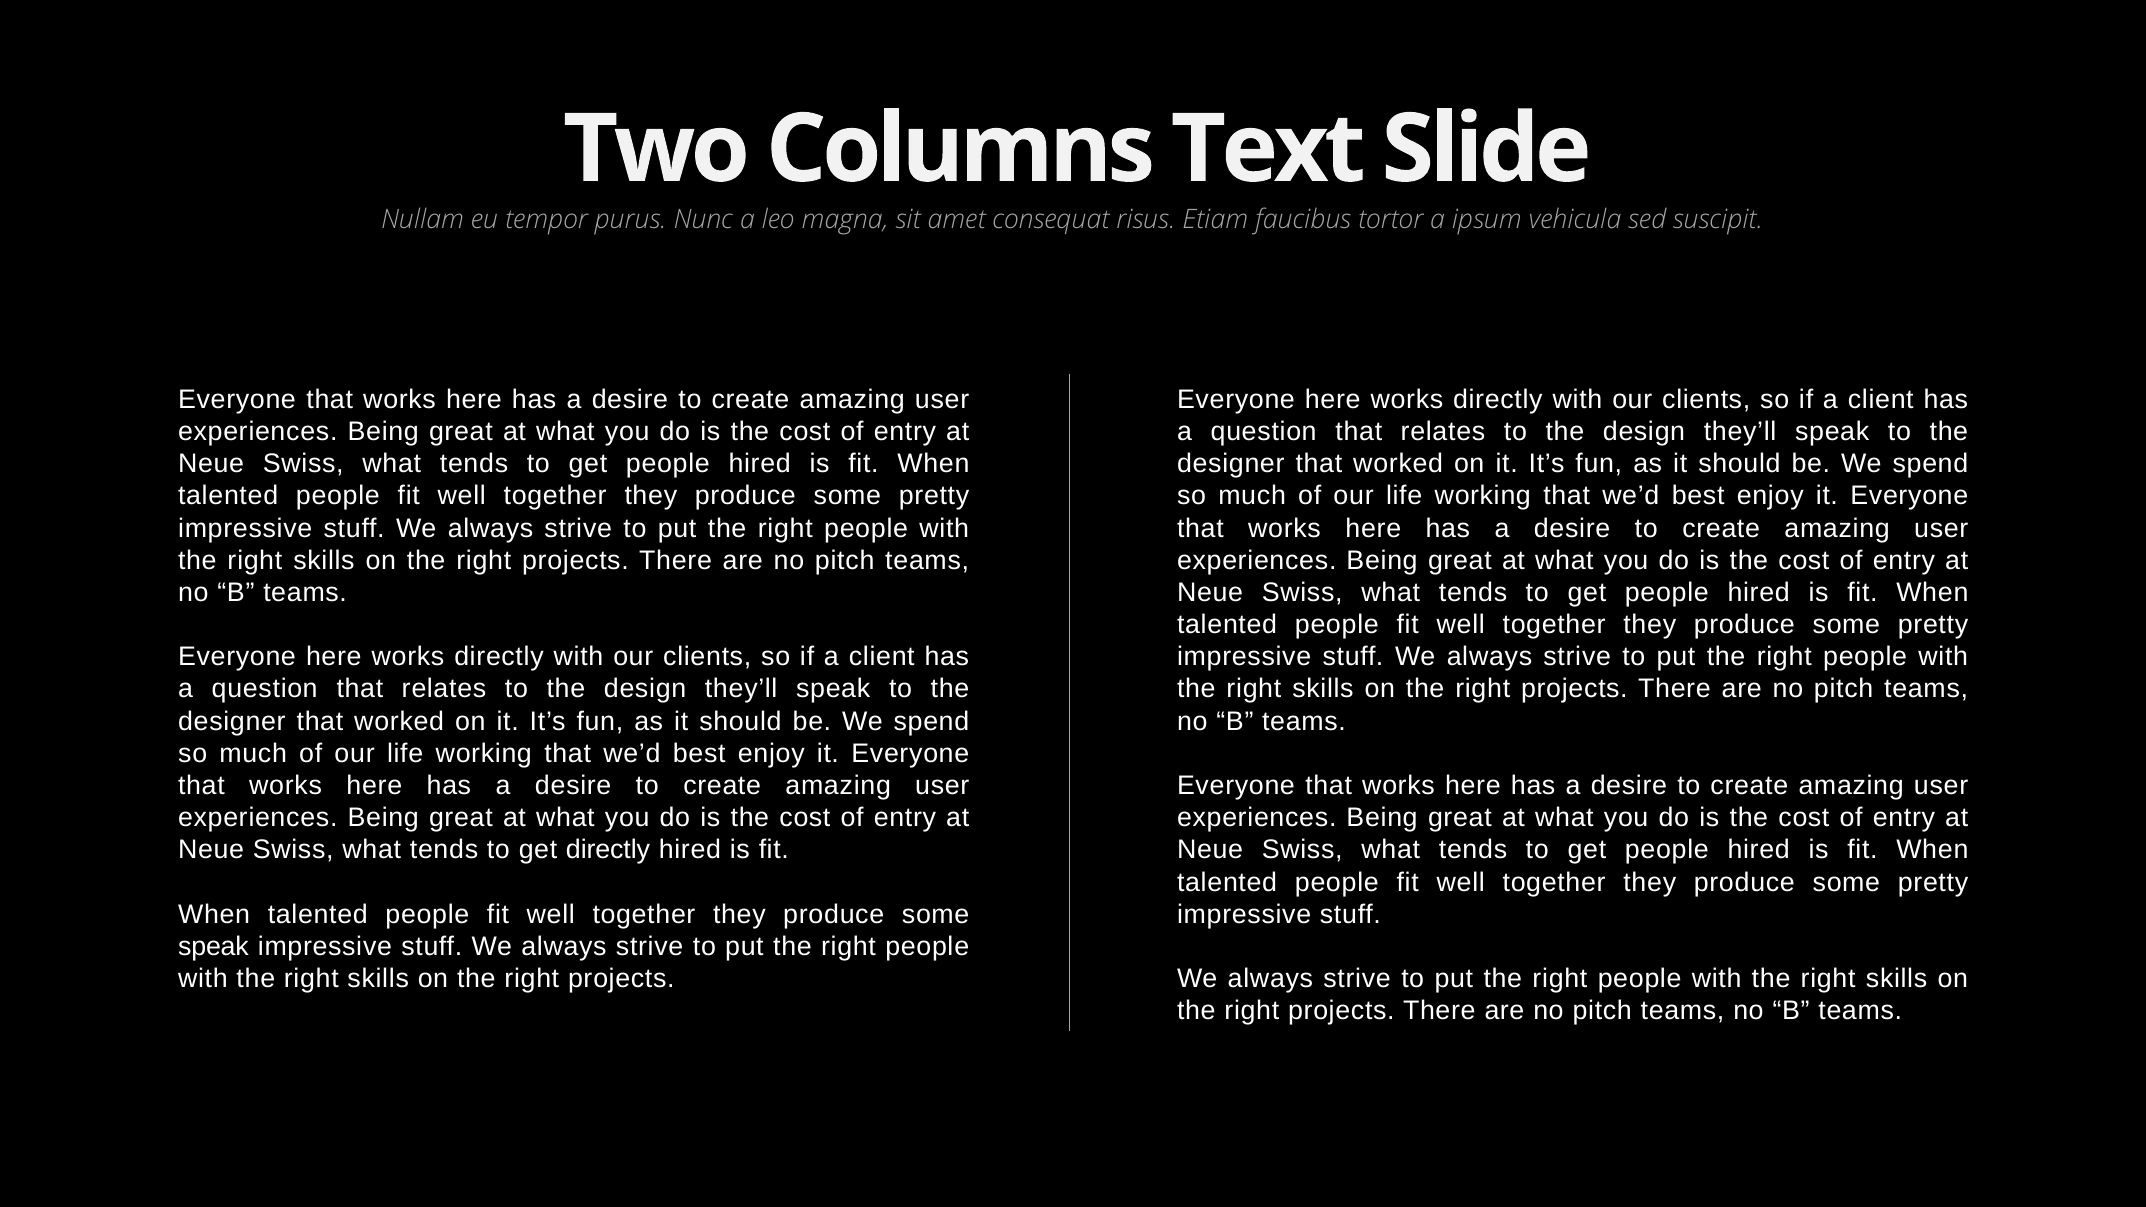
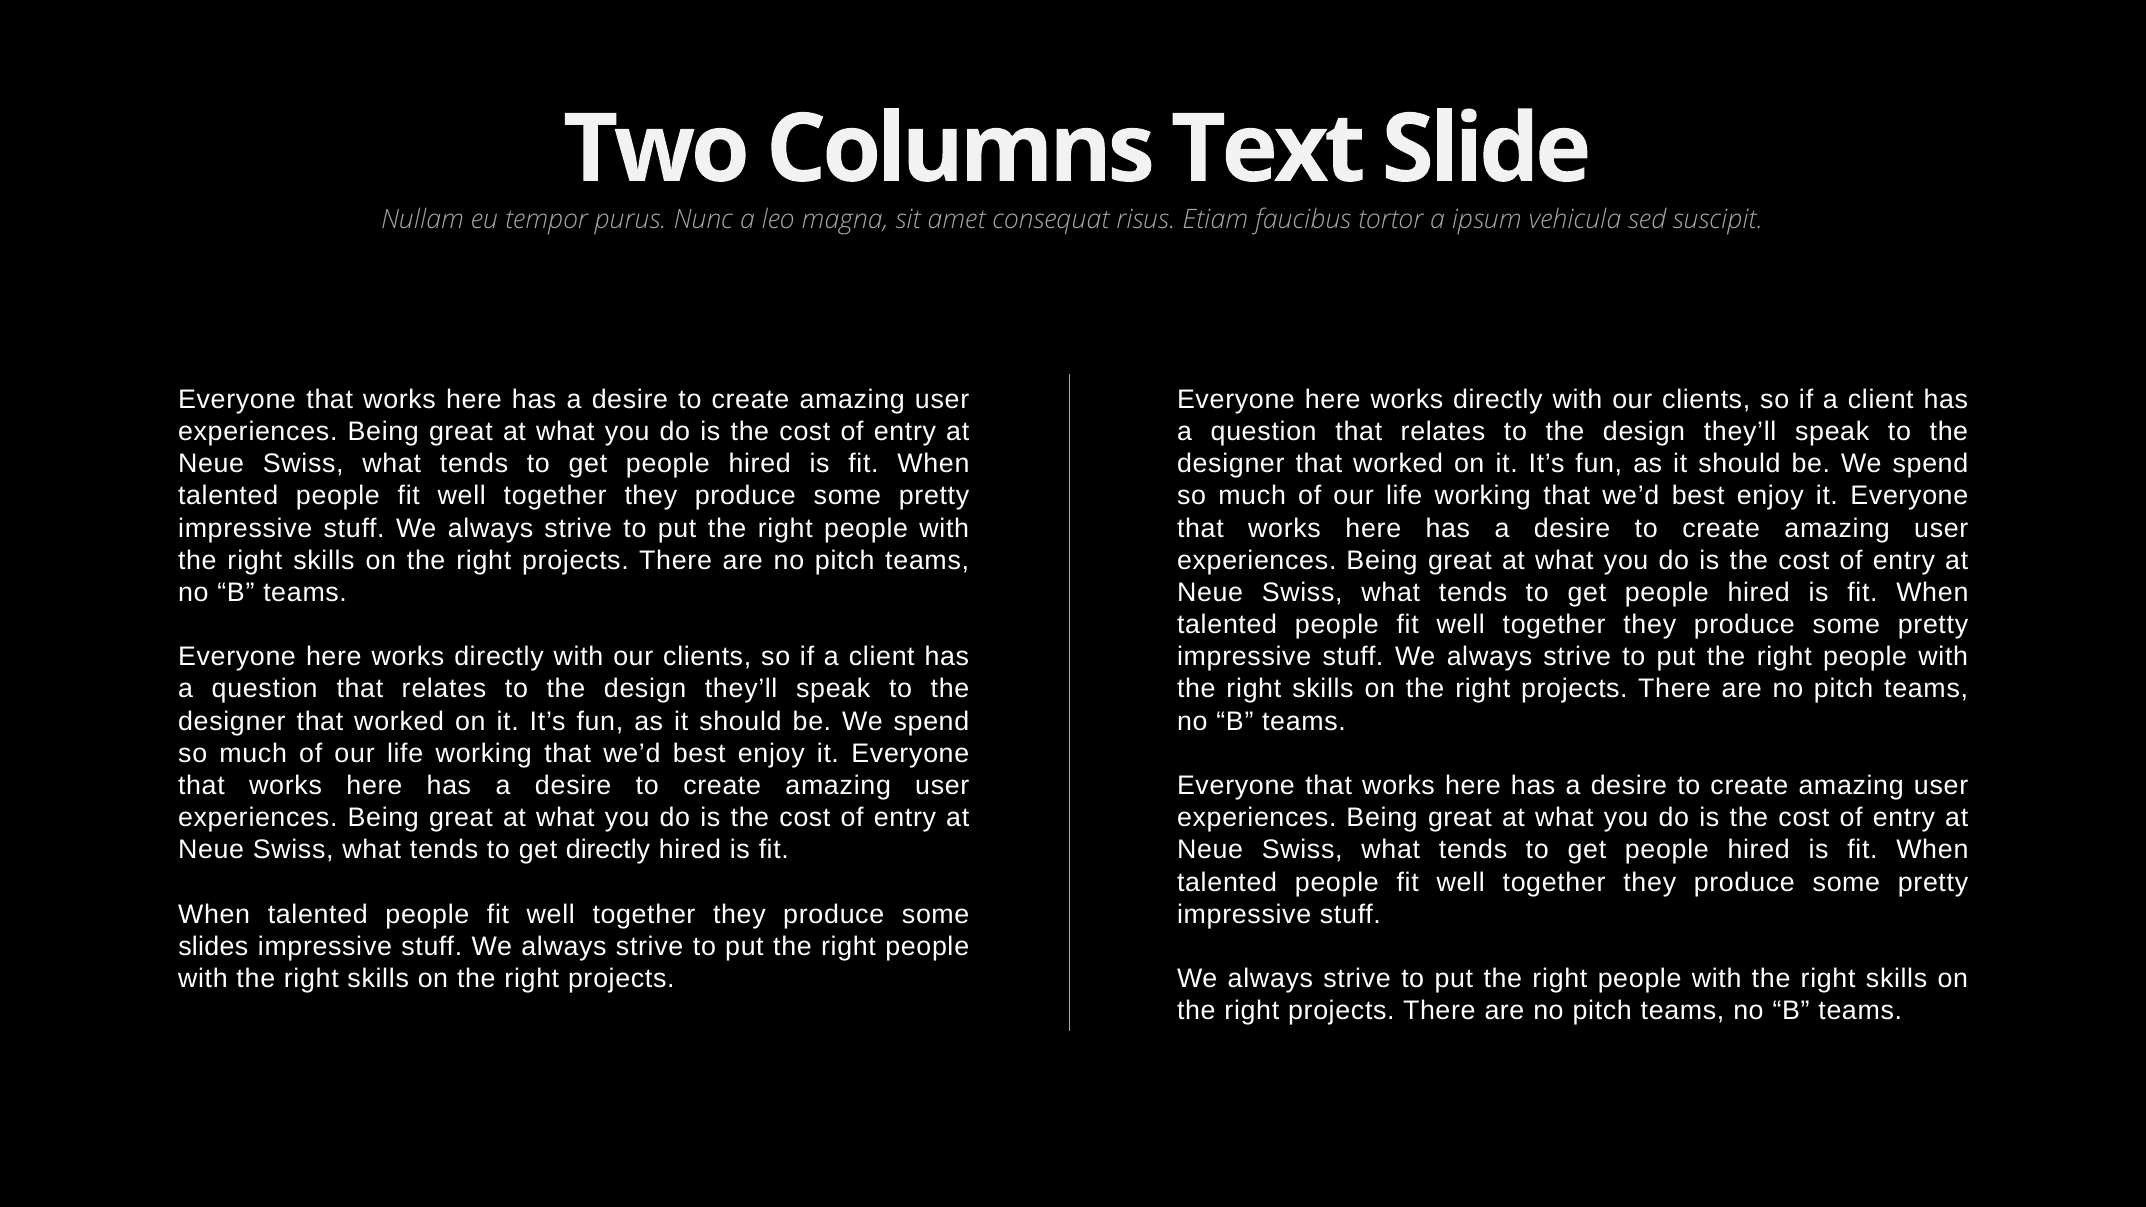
speak: speak -> slides (213, 947)
